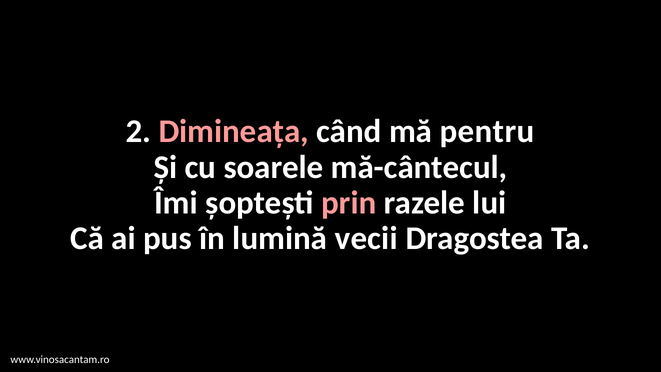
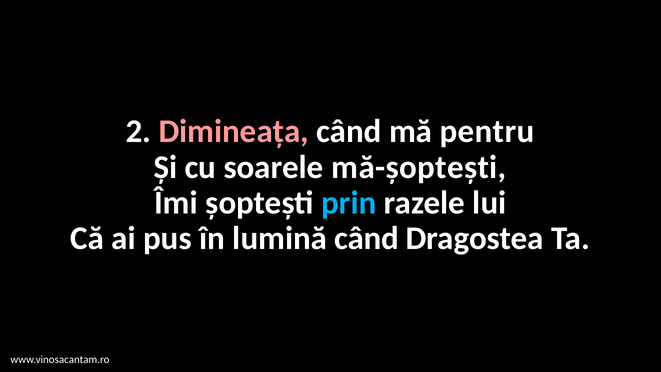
mă-cântecul: mă-cântecul -> mă-șoptești (419, 167)
prin colour: pink -> light blue (349, 203)
lumină vecii: vecii -> când (367, 238)
